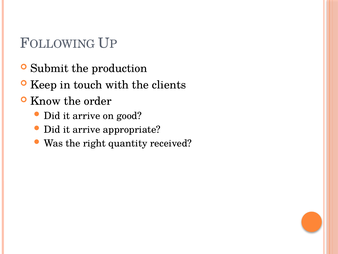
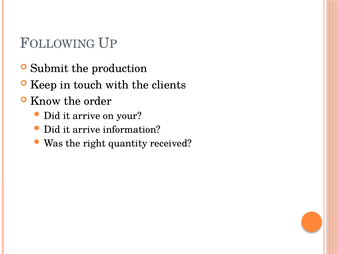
good: good -> your (129, 116)
appropriate: appropriate -> information (132, 129)
